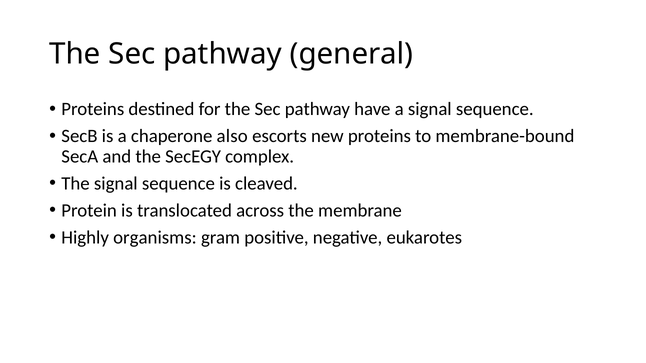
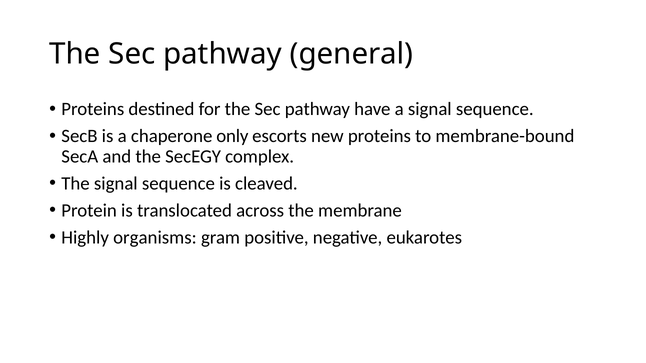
also: also -> only (232, 136)
